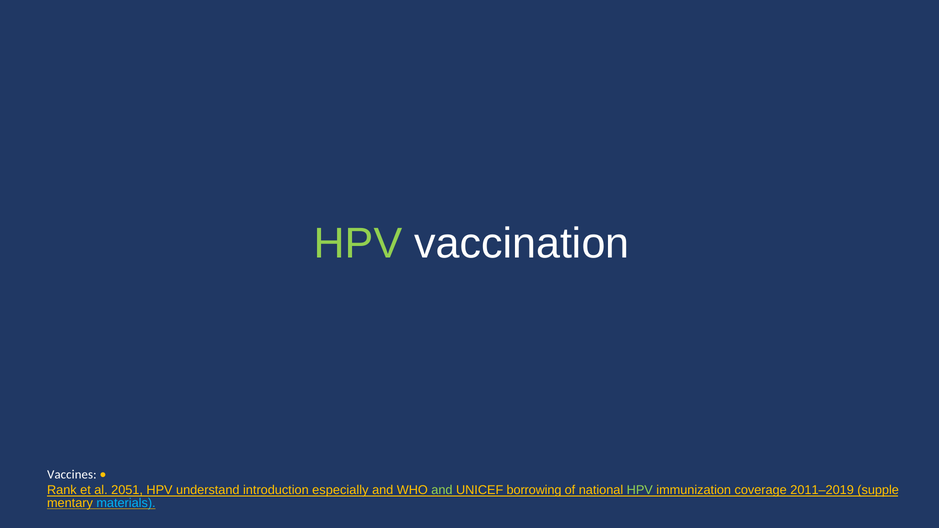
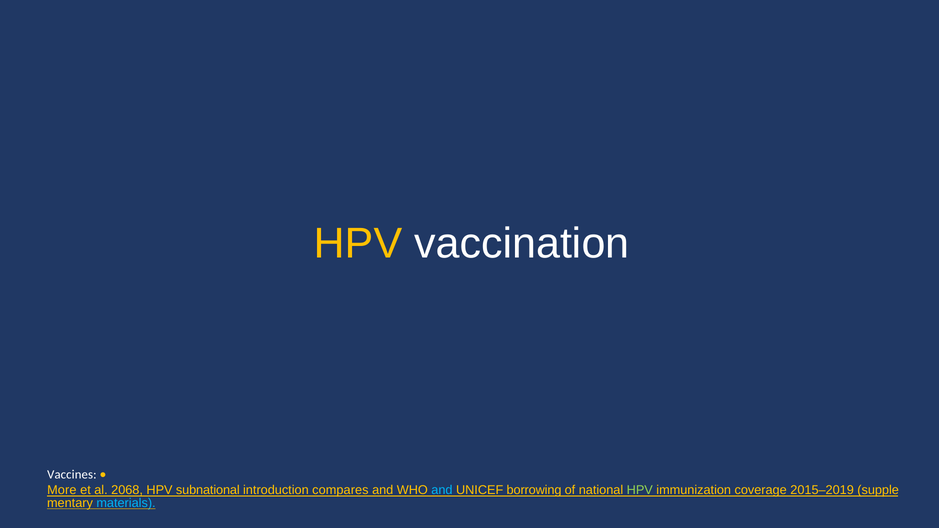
HPV colour: light green -> yellow (358, 244)
Rank: Rank -> More (62, 490)
2051: 2051 -> 2068 (127, 490)
understand: understand -> subnational (208, 490)
especially: especially -> compares (340, 490)
and colour: light green -> light blue (442, 490)
2011–2019: 2011–2019 -> 2015–2019 (822, 490)
